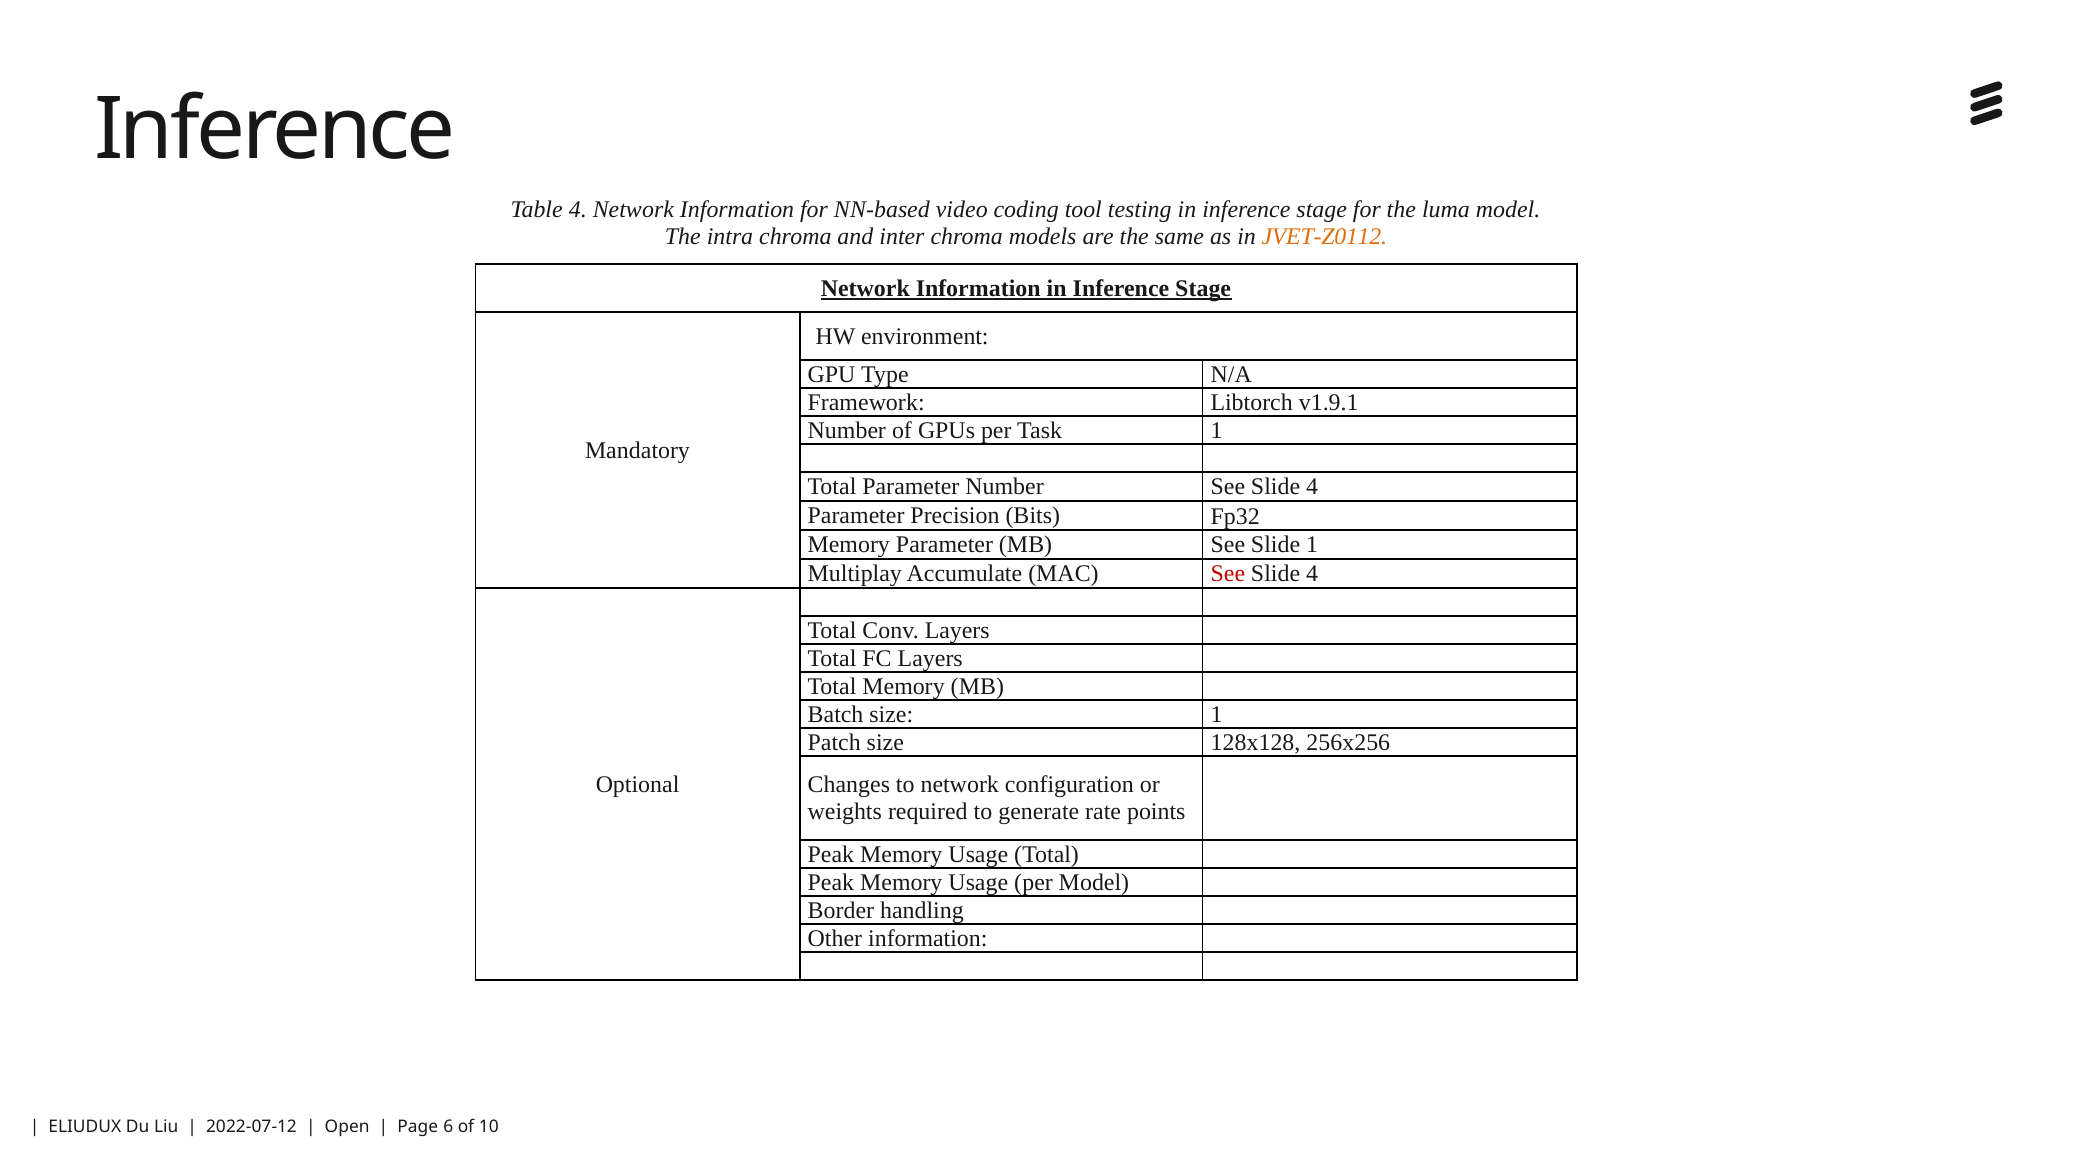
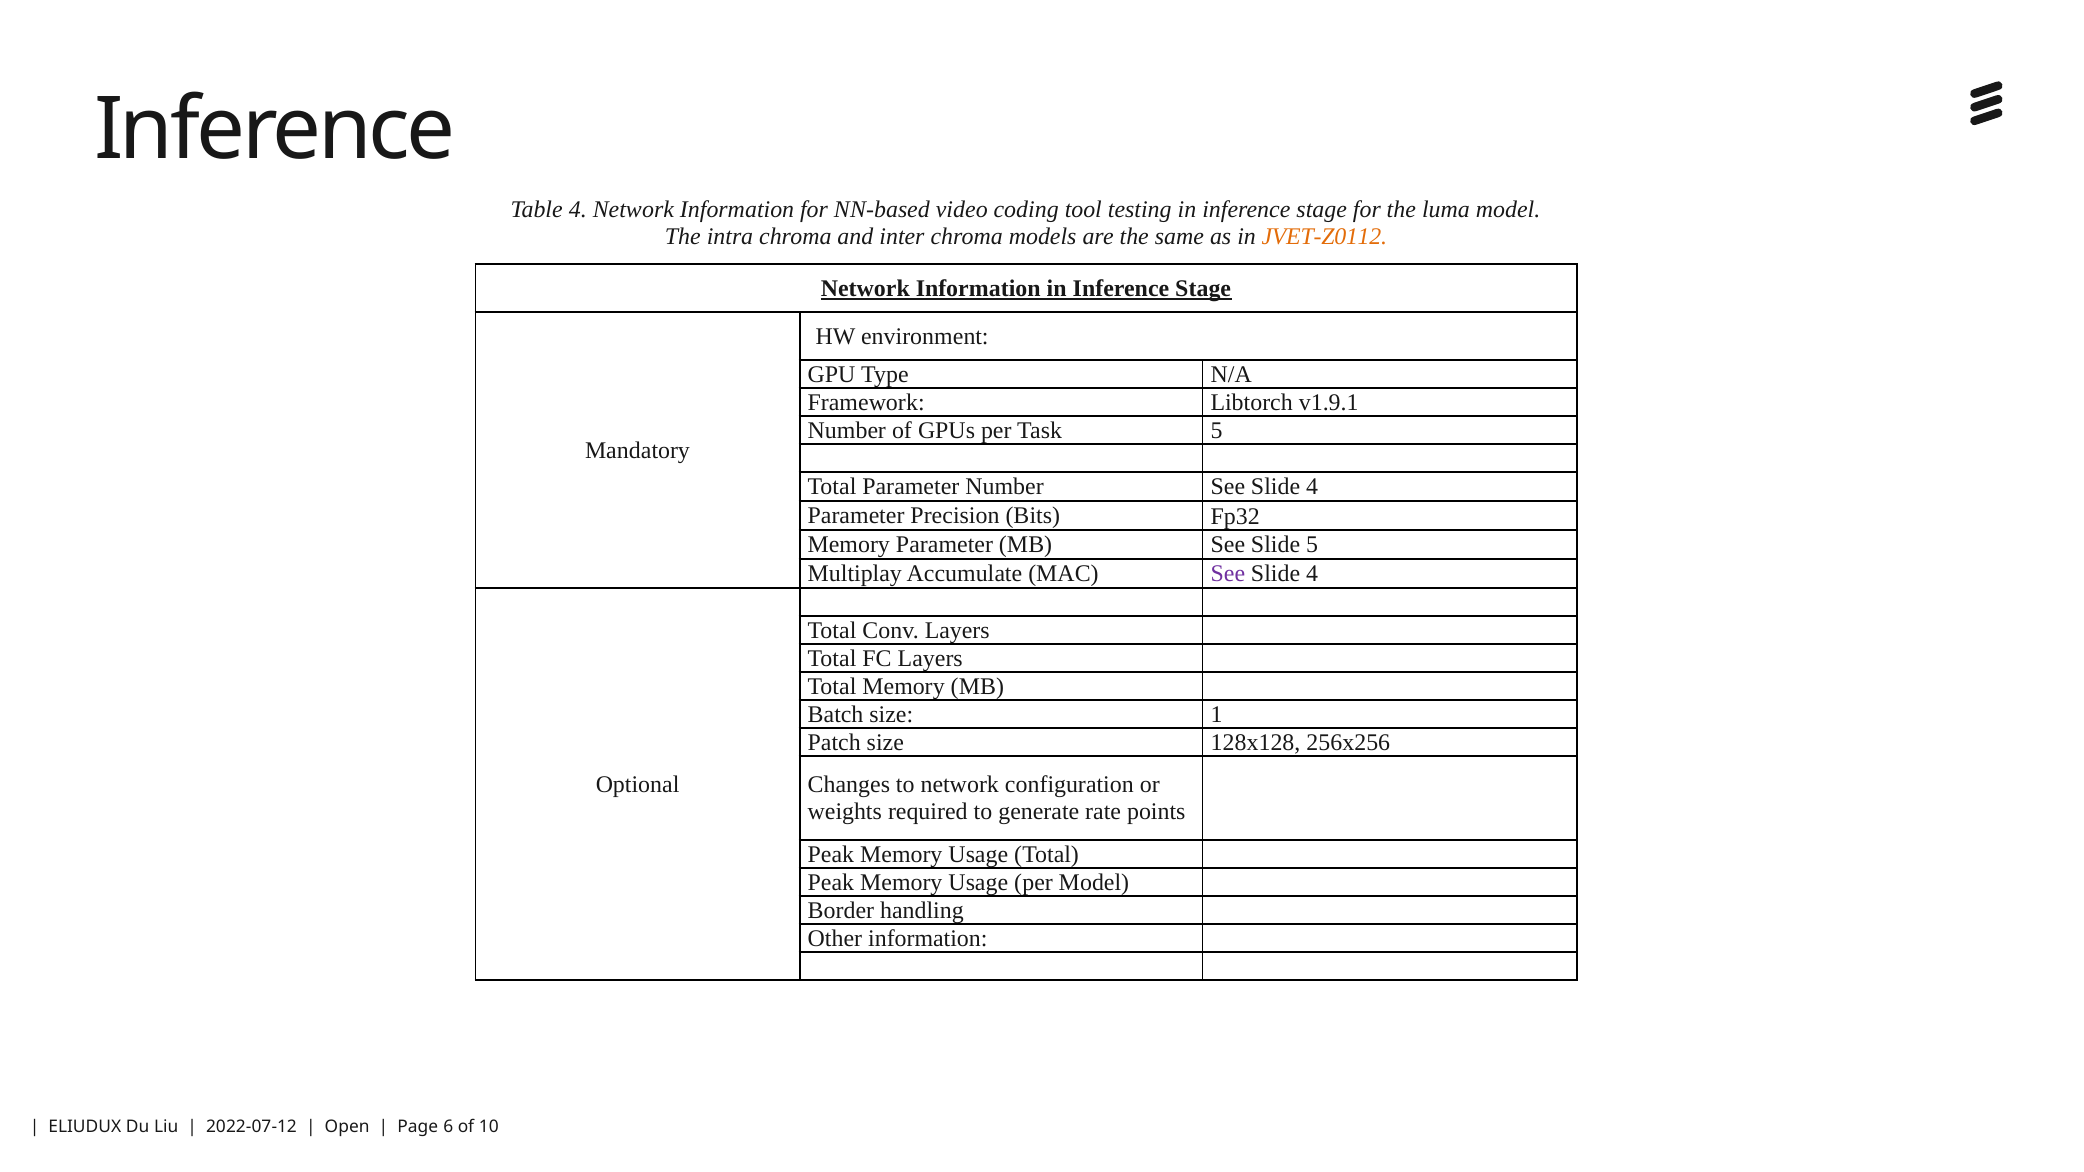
Task 1: 1 -> 5 (1217, 431)
Slide 1: 1 -> 5 (1312, 545)
See colour: red -> purple (1228, 574)
